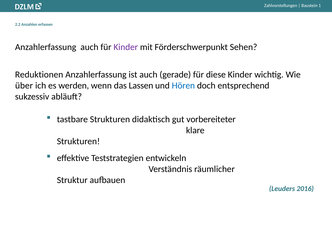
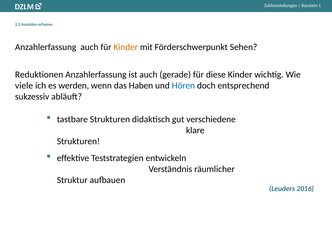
Kinder colour: purple -> orange (126, 47)
über: über -> viele (24, 86)
Lassen: Lassen -> Haben (141, 86)
vorbereiteter: vorbereiteter -> verschiedene (211, 119)
